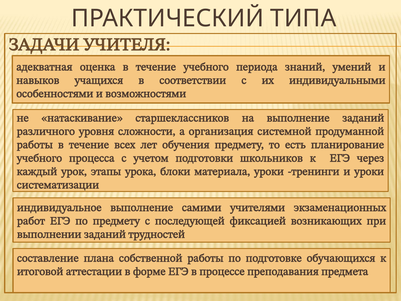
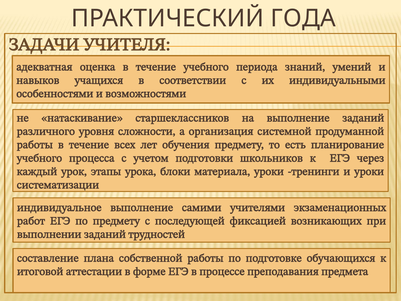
ТИПА: ТИПА -> ГОДА (303, 18)
